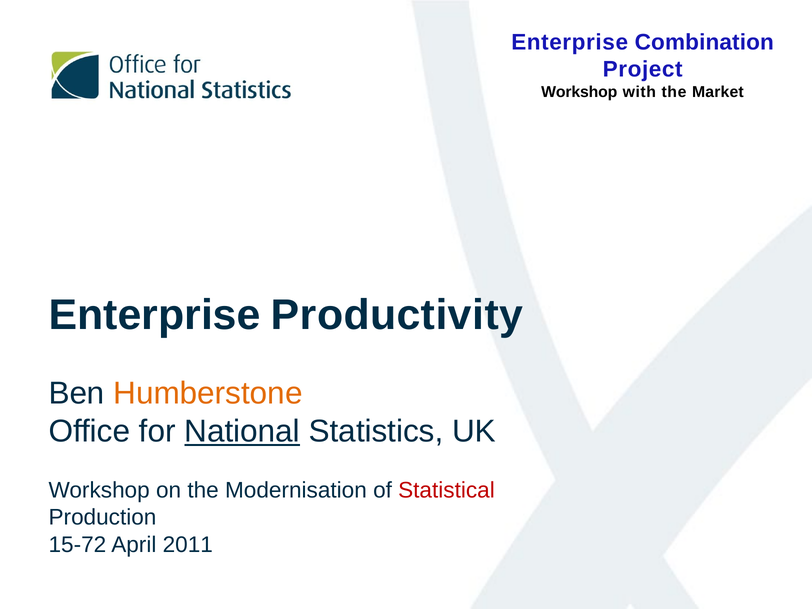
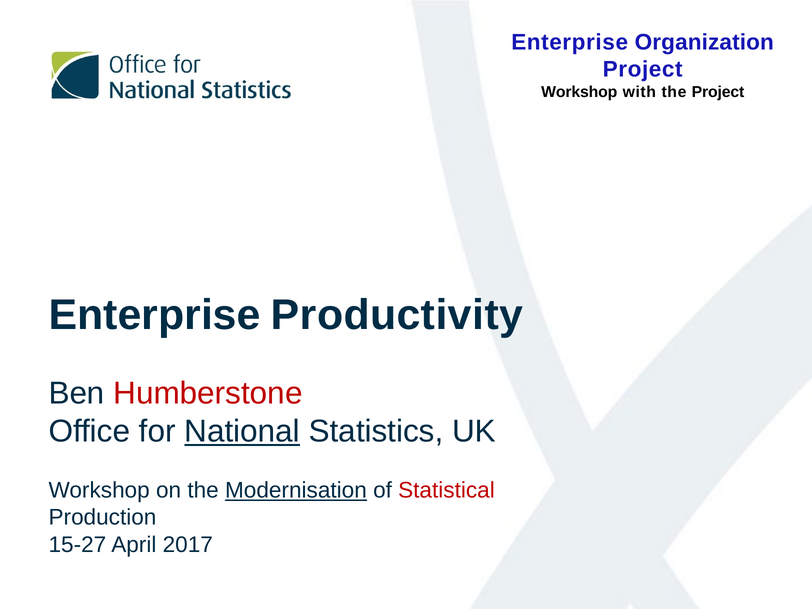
Combination: Combination -> Organization (704, 42)
the Market: Market -> Project (718, 92)
Humberstone colour: orange -> red (208, 394)
Modernisation underline: none -> present (296, 490)
15-72: 15-72 -> 15-27 (77, 545)
2011: 2011 -> 2017 (188, 545)
